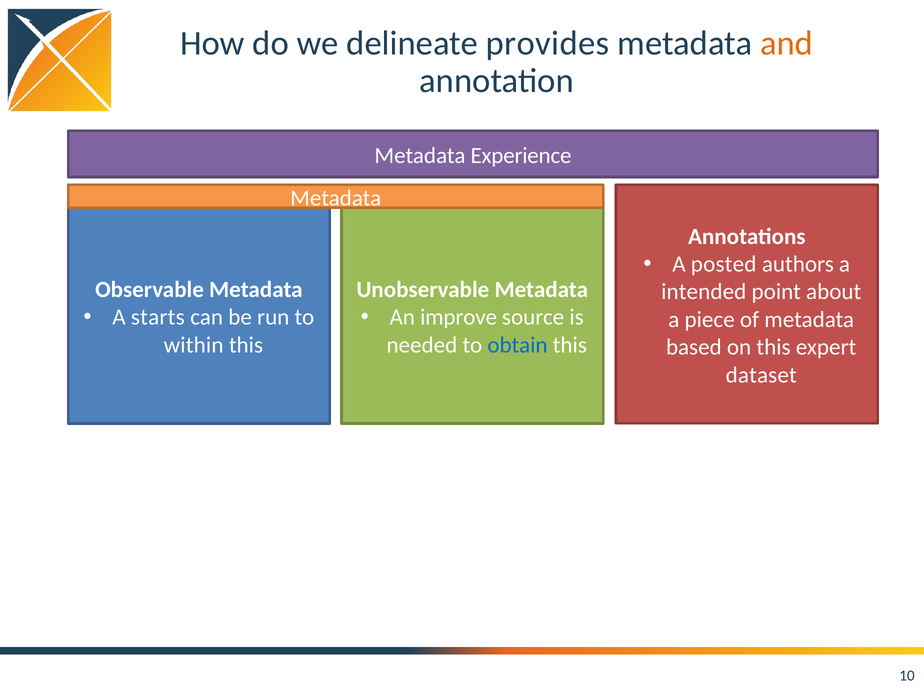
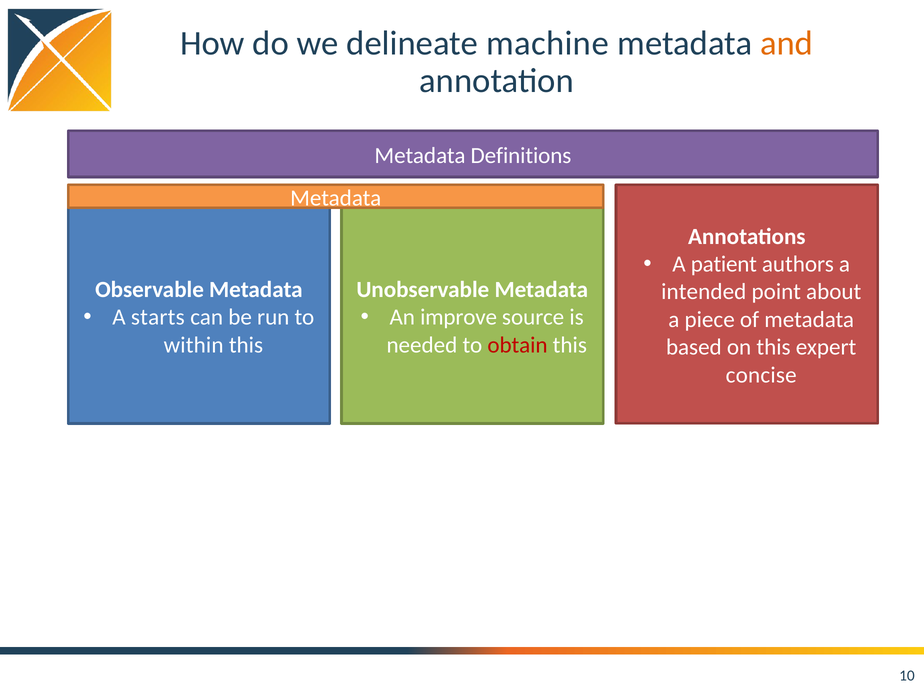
provides: provides -> machine (547, 43)
Experience: Experience -> Definitions (521, 156)
posted: posted -> patient (724, 264)
obtain colour: blue -> red (518, 345)
dataset: dataset -> concise (761, 375)
